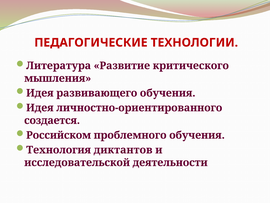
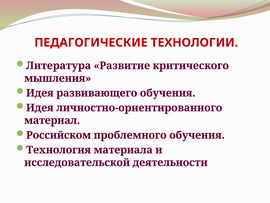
создается: создается -> материал (52, 120)
диктантов: диктантов -> материала (123, 150)
